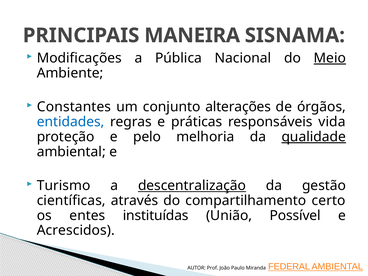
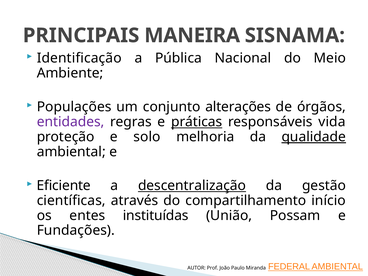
Modificações: Modificações -> Identificação (79, 58)
Meio underline: present -> none (330, 58)
Constantes: Constantes -> Populações (74, 107)
entidades colour: blue -> purple (71, 122)
práticas underline: none -> present (197, 122)
pelo: pelo -> solo (147, 137)
Turismo: Turismo -> Eficiente (64, 186)
certo: certo -> início (329, 201)
Possível: Possível -> Possam (295, 215)
Acrescidos: Acrescidos -> Fundações (76, 230)
